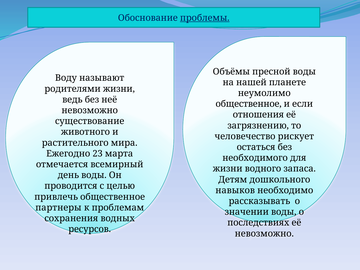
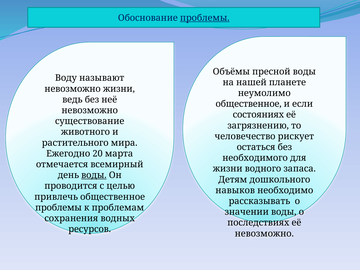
родителями: родителями -> невозможно (73, 89)
отношения: отношения -> состояниях (258, 115)
23: 23 -> 20 (98, 154)
воды underline: none -> present (94, 175)
партнеры: партнеры -> проблемы (59, 208)
